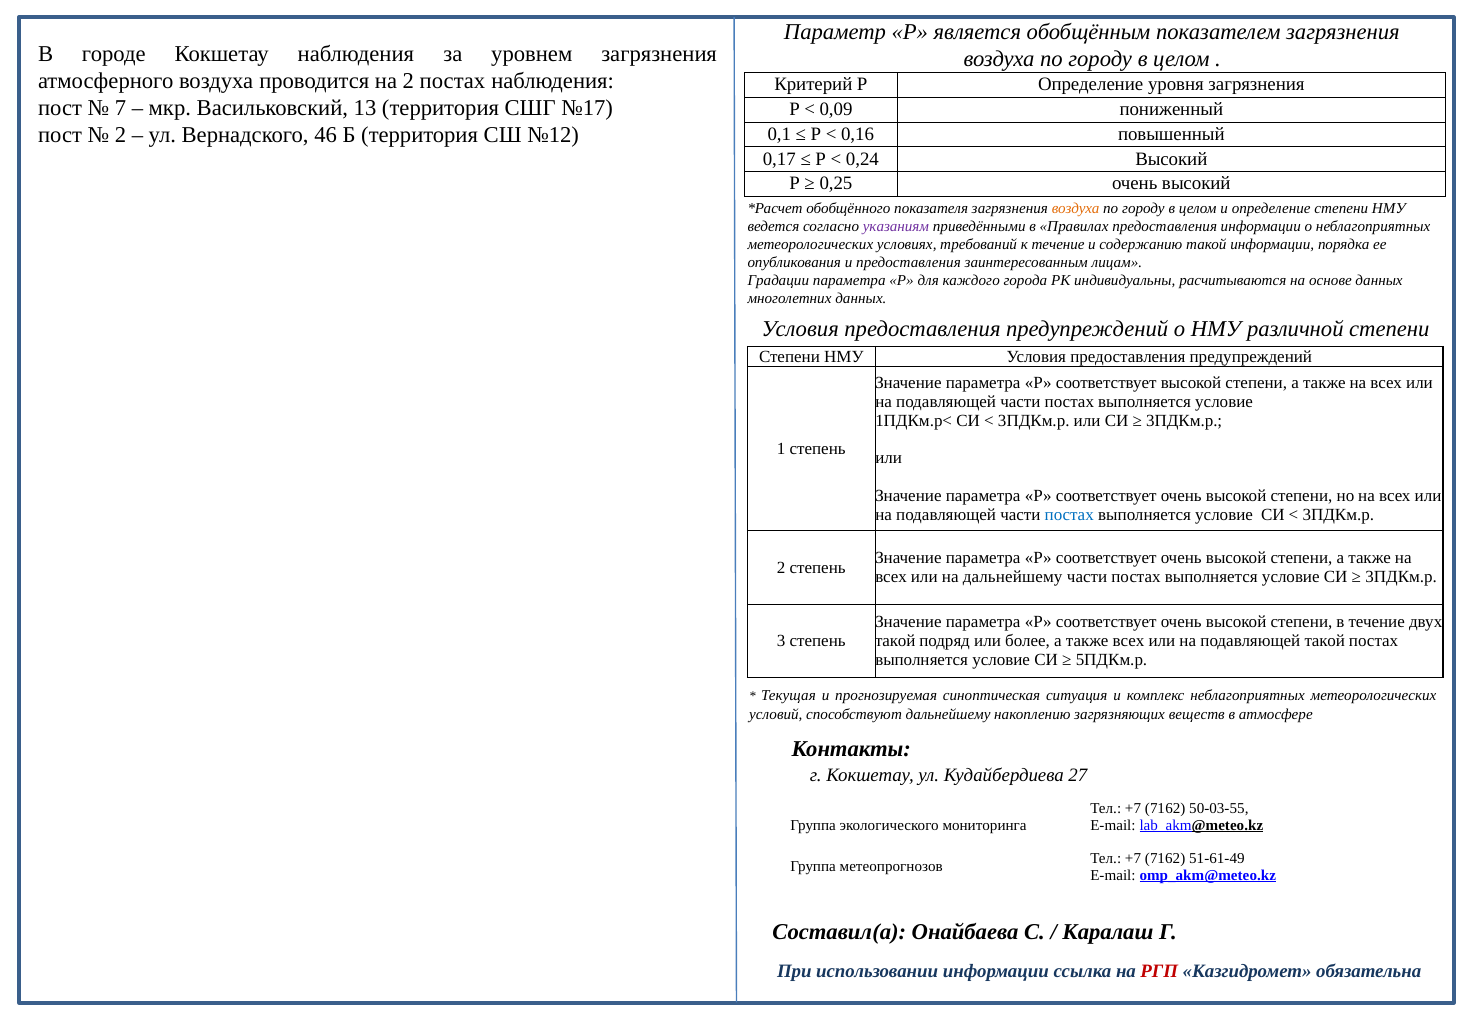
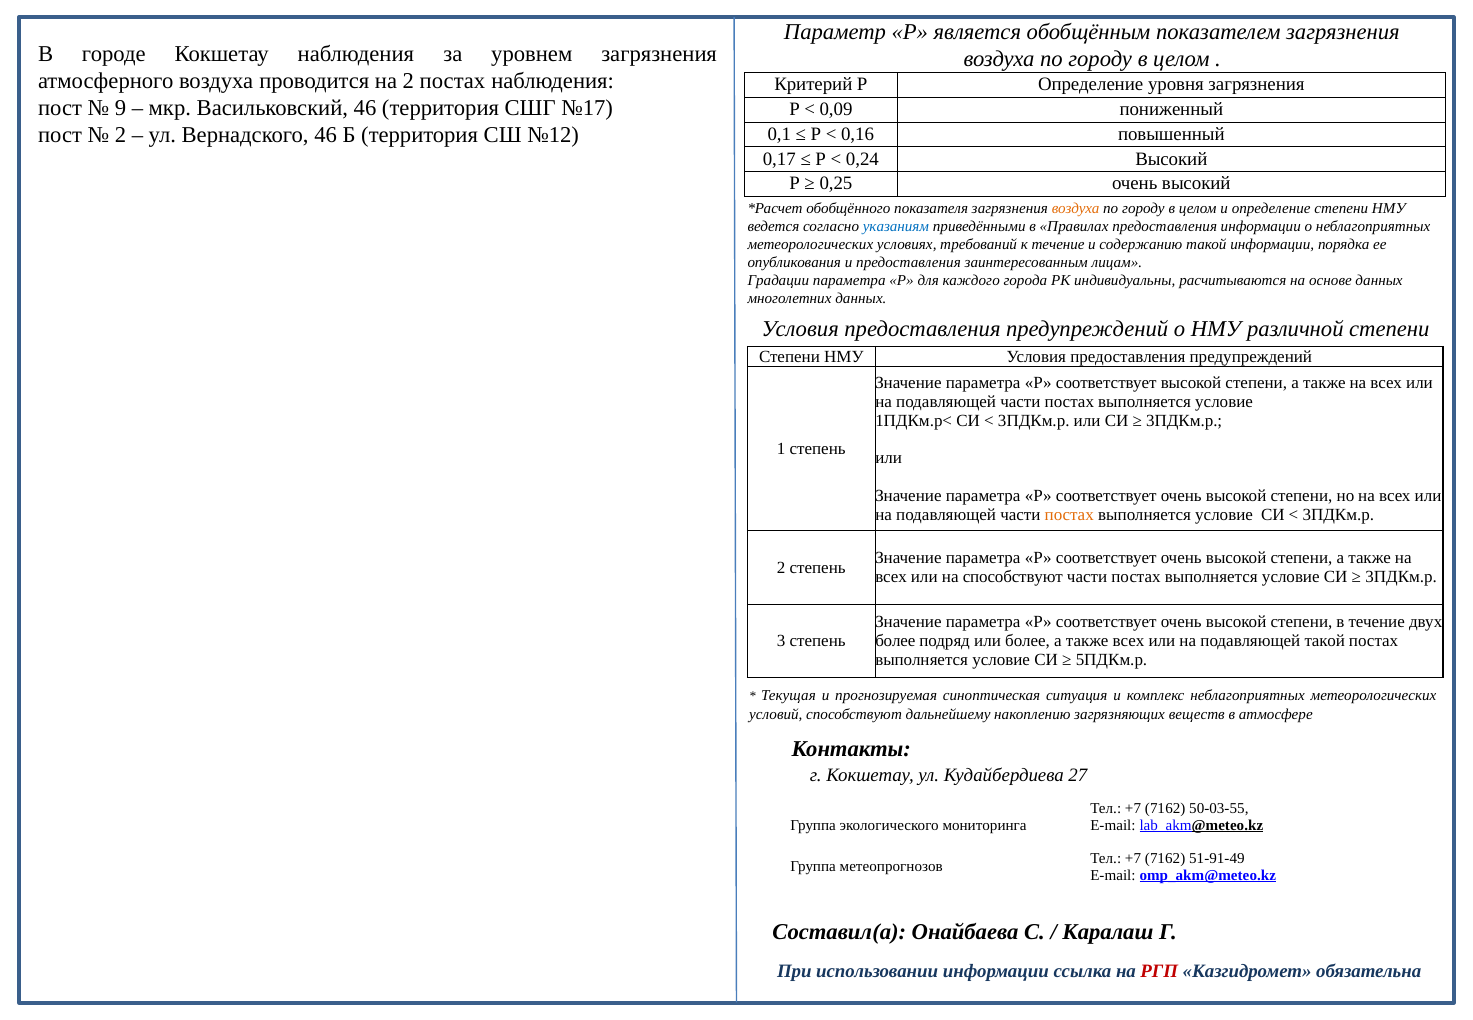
7: 7 -> 9 (120, 108)
Васильковский 13: 13 -> 46 (365, 108)
указаниям colour: purple -> blue (896, 226)
постах colour: blue -> orange (1069, 515)
на дальнейшему: дальнейшему -> способствуют (1013, 577)
такой: такой -> более (895, 641)
51-61-49: 51-61-49 -> 51-91-49 (1217, 858)
